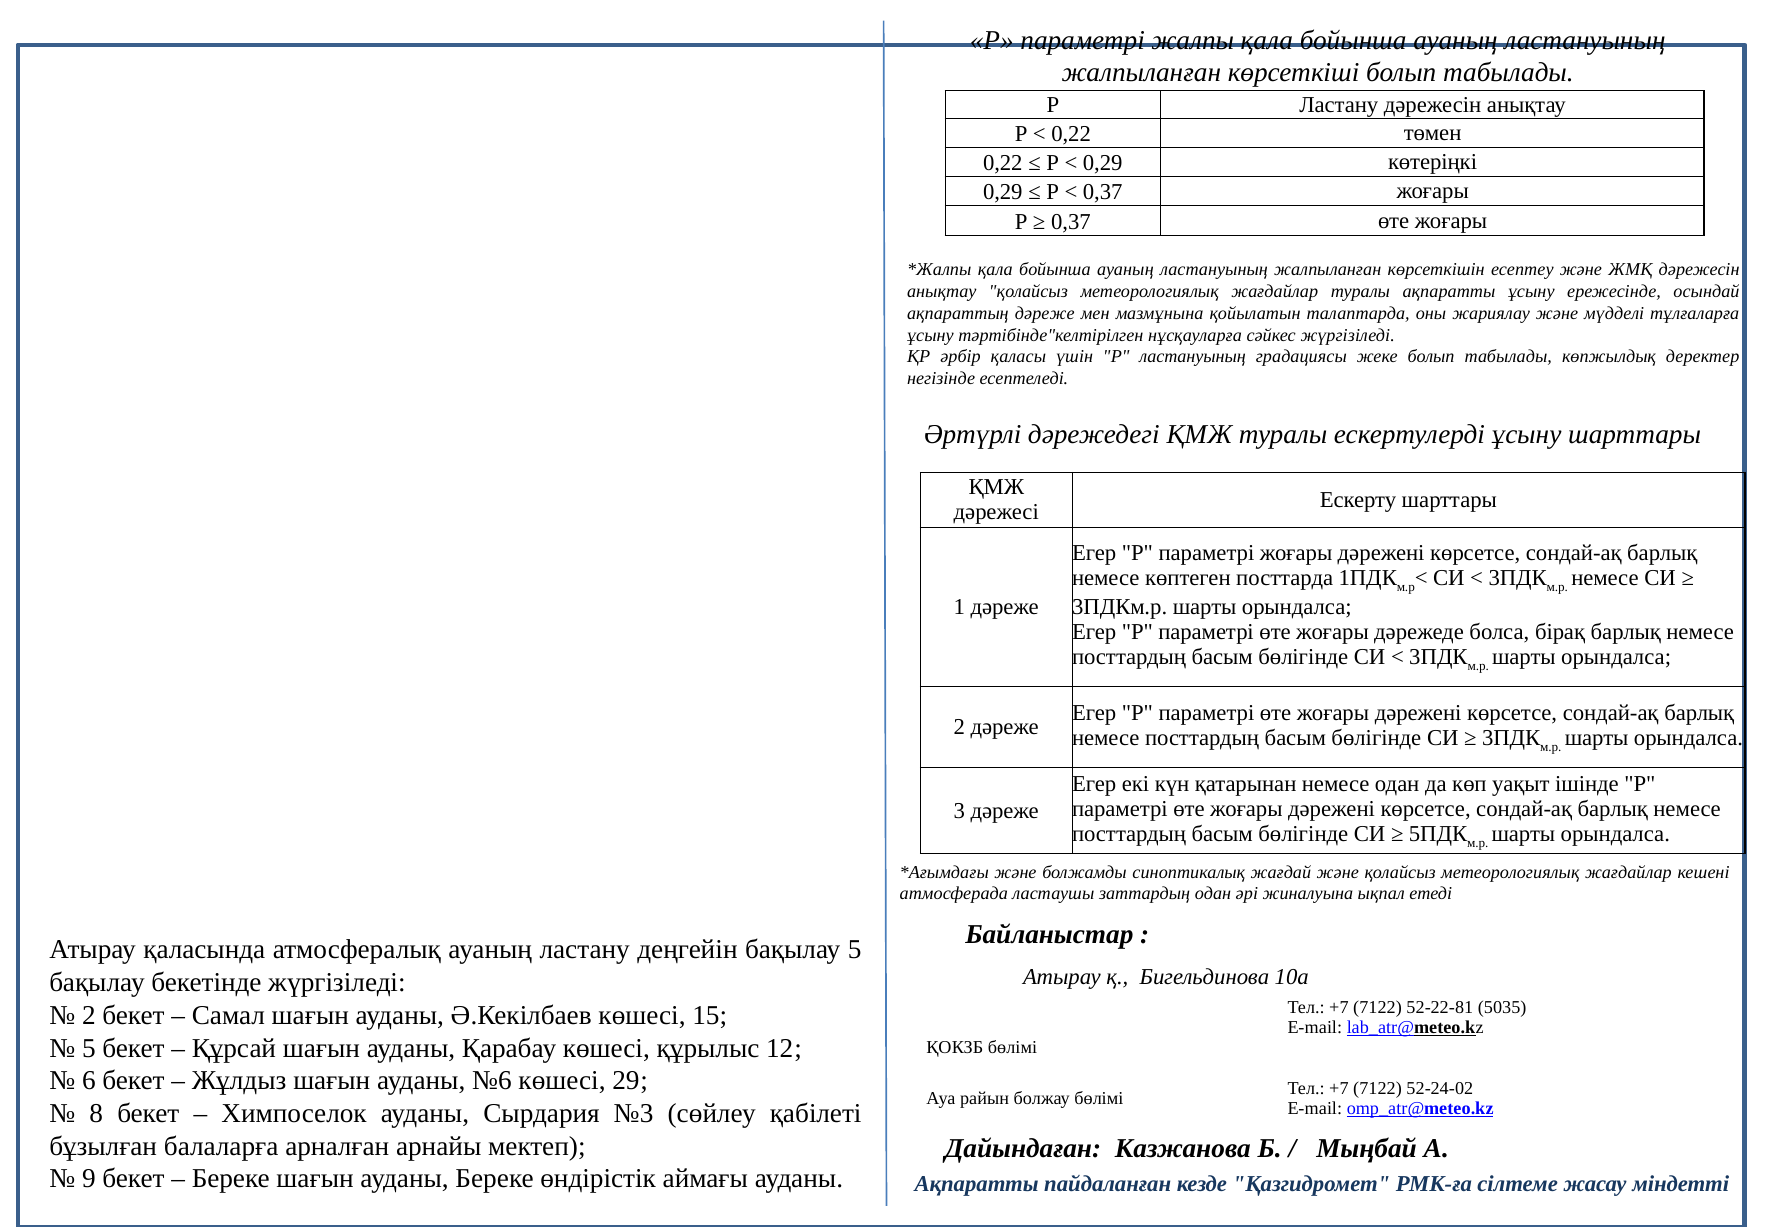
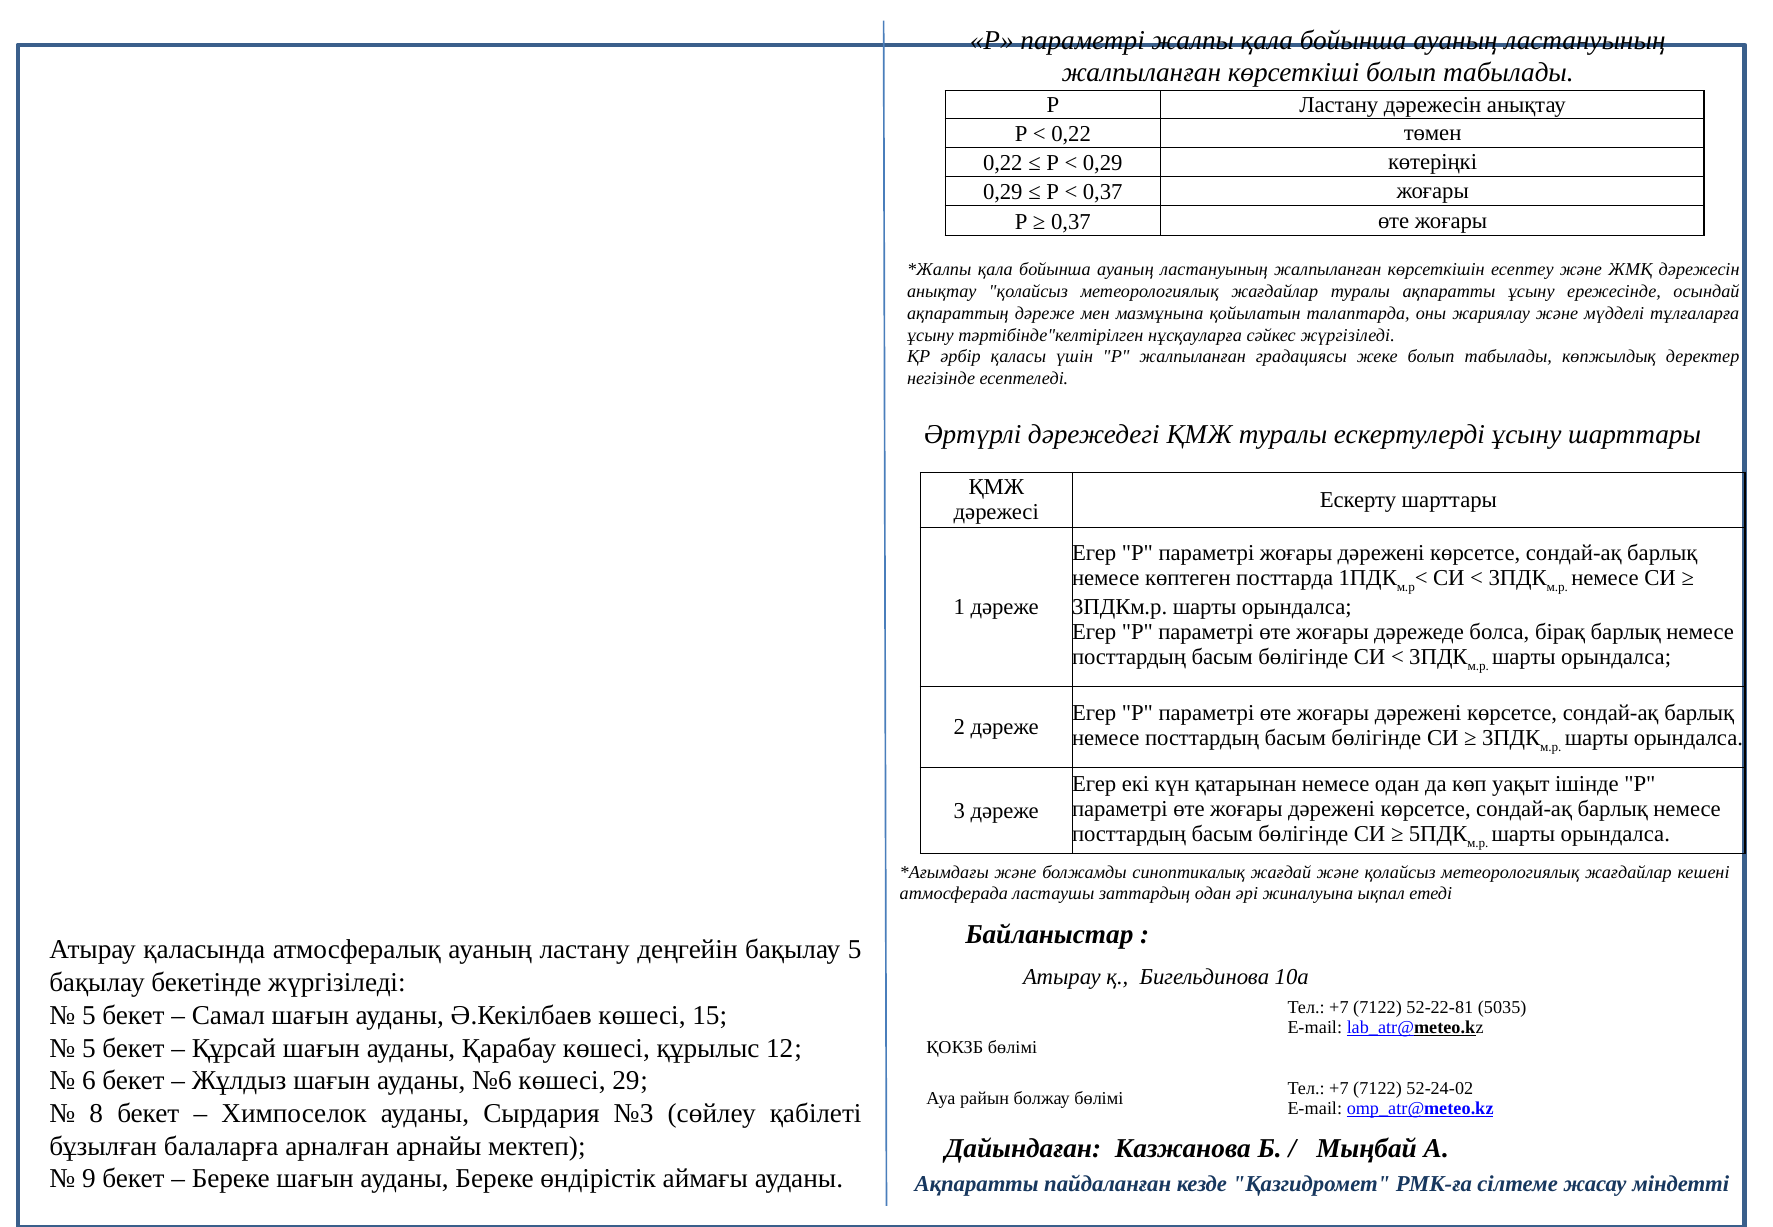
Р ластануының: ластануының -> жалпыланған (1193, 357)
2: 2 -> 5 (89, 1016)
